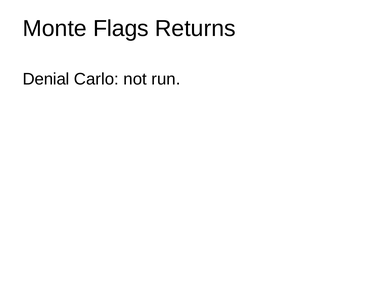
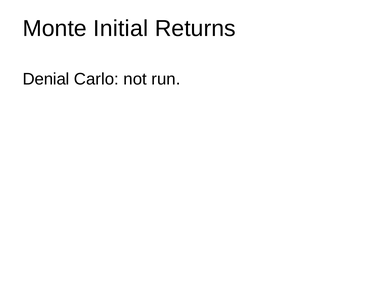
Flags: Flags -> Initial (121, 29)
